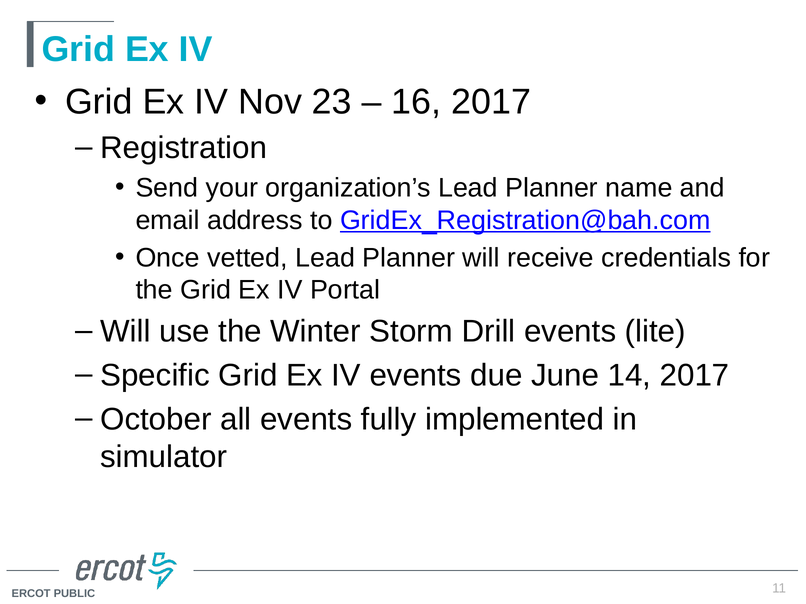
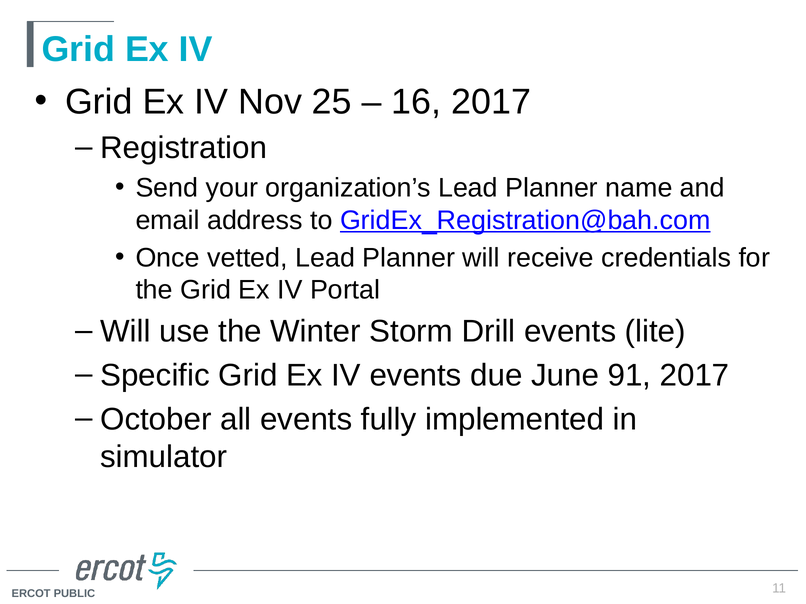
23: 23 -> 25 (332, 102)
14: 14 -> 91 (629, 376)
